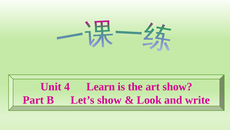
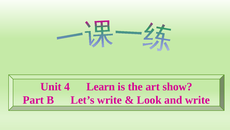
Let’s show: show -> write (110, 100)
